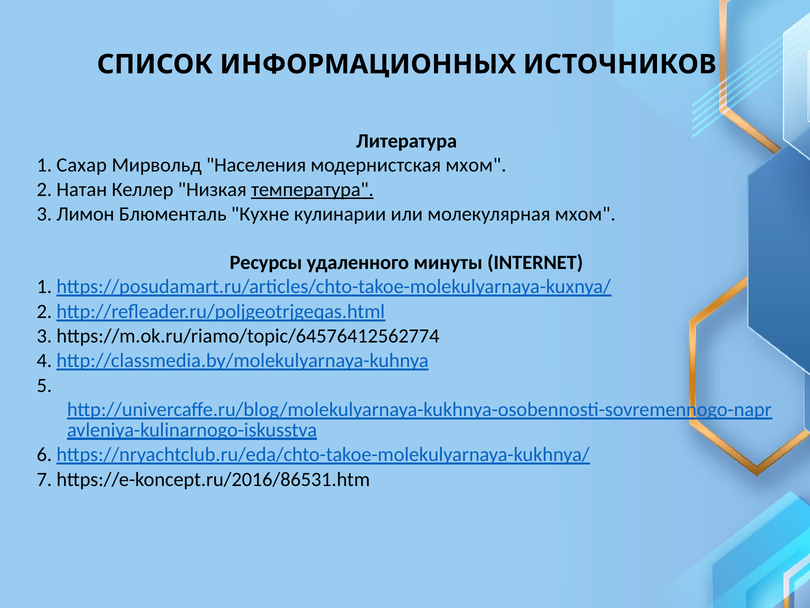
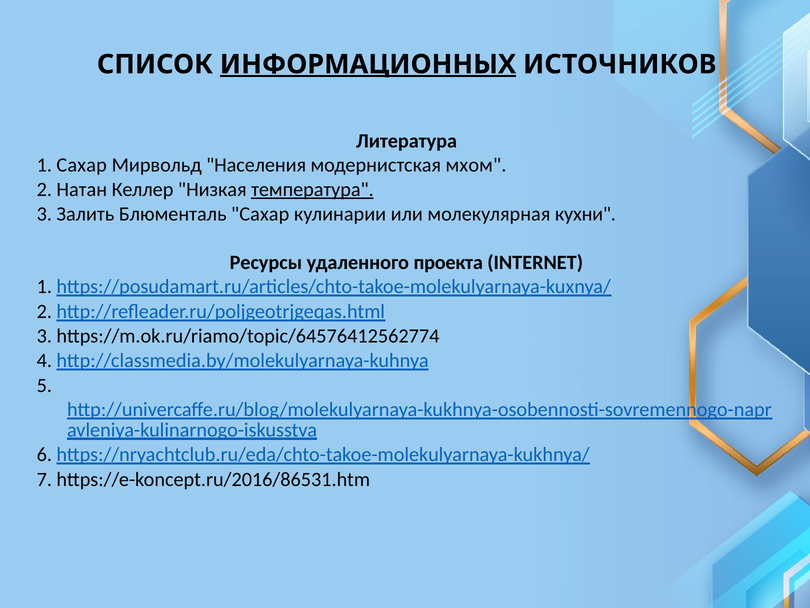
ИНФОРМАЦИОННЫХ underline: none -> present (368, 64)
Лимон: Лимон -> Залить (85, 214)
Блюменталь Кухне: Кухне -> Сахар (260, 214)
молекулярная мхом: мхом -> кухни (585, 214)
минуты: минуты -> проекта (448, 262)
